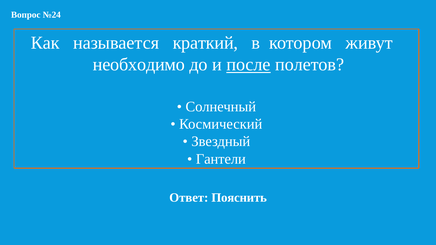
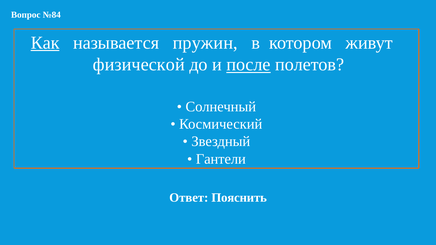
№24: №24 -> №84 (52, 15)
Как underline: none -> present (45, 43)
краткий: краткий -> пружин (205, 43)
необходимо: необходимо -> физической (139, 65)
